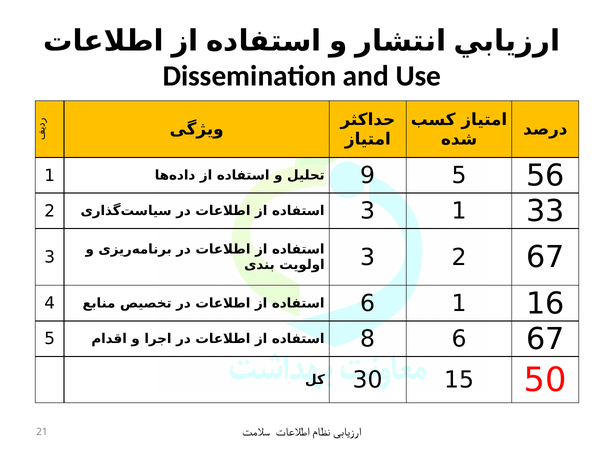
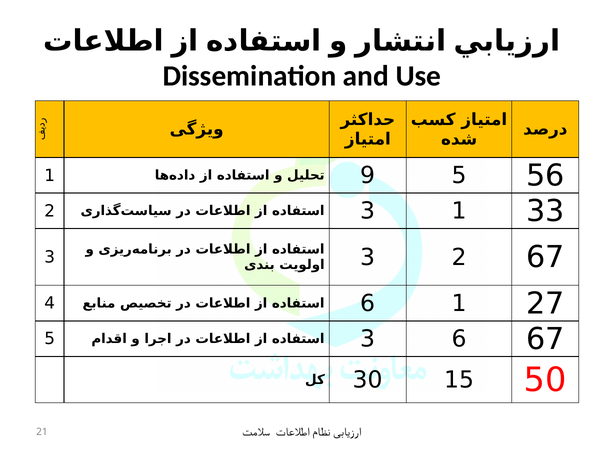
16: 16 -> 27 (545, 304)
8: 8 -> 3 (368, 339)
